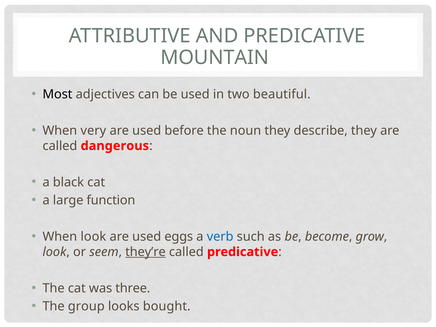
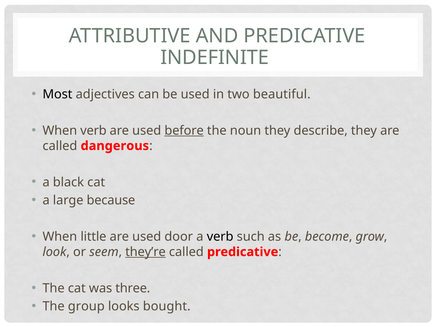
MOUNTAIN: MOUNTAIN -> INDEFINITE (215, 58)
When very: very -> verb (93, 131)
before underline: none -> present (184, 131)
function: function -> because (111, 200)
When look: look -> little (93, 237)
eggs: eggs -> door (179, 237)
verb colour: blue -> black (220, 237)
